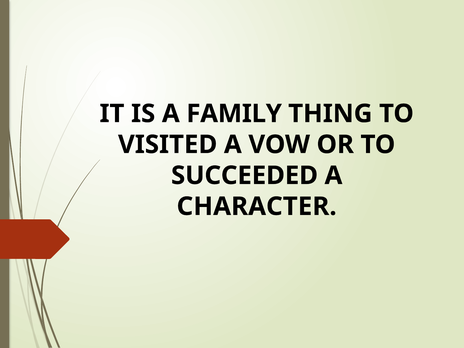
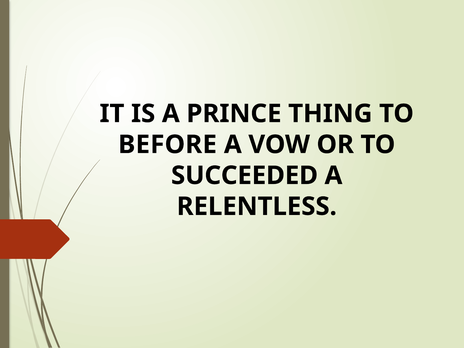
FAMILY: FAMILY -> PRINCE (234, 114)
VISITED: VISITED -> BEFORE (168, 145)
CHARACTER: CHARACTER -> RELENTLESS (257, 206)
